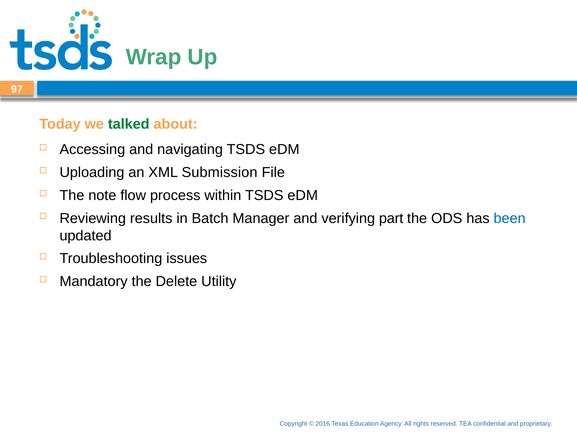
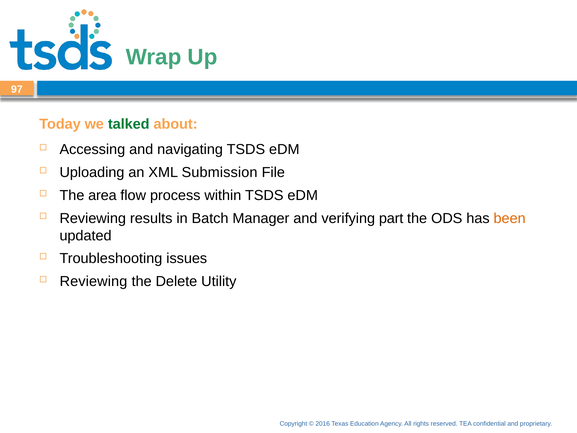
note: note -> area (102, 195)
been colour: blue -> orange (510, 218)
Mandatory: Mandatory -> Reviewing (93, 281)
